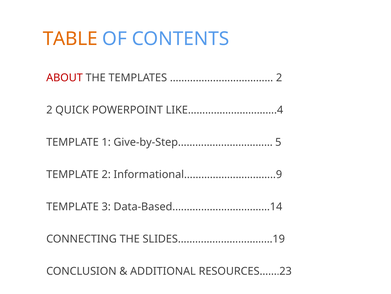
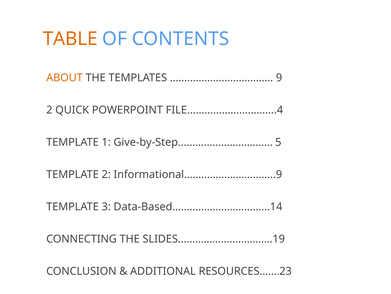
ABOUT colour: red -> orange (65, 78)
2: 2 -> 9 (279, 78)
LIKE………………………….4: LIKE………………………….4 -> FILE………………………….4 (224, 110)
